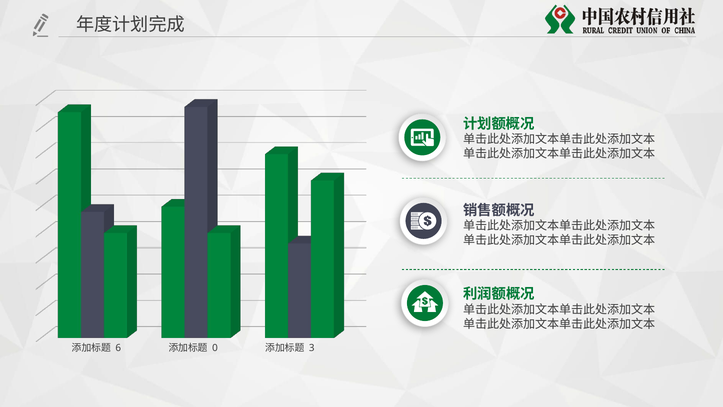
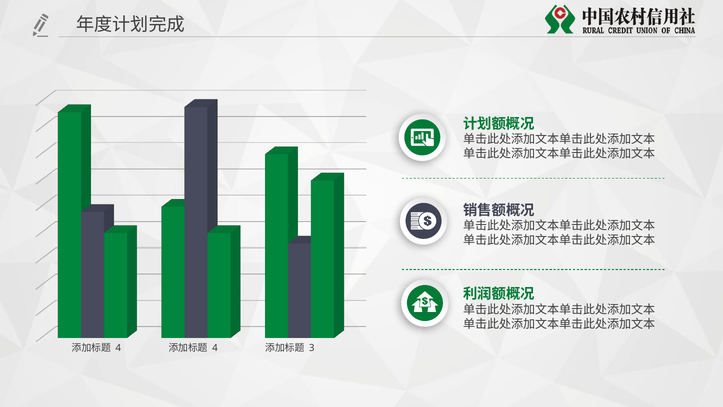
6: 6 -> 4 (118, 348)
0: 0 -> 4 (215, 348)
